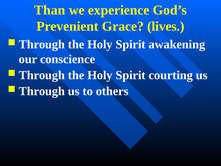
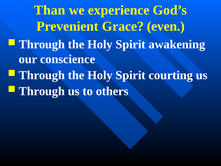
lives: lives -> even (166, 26)
